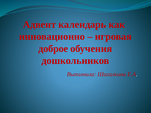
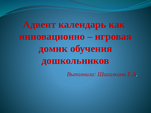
доброе: доброе -> домик (53, 49)
